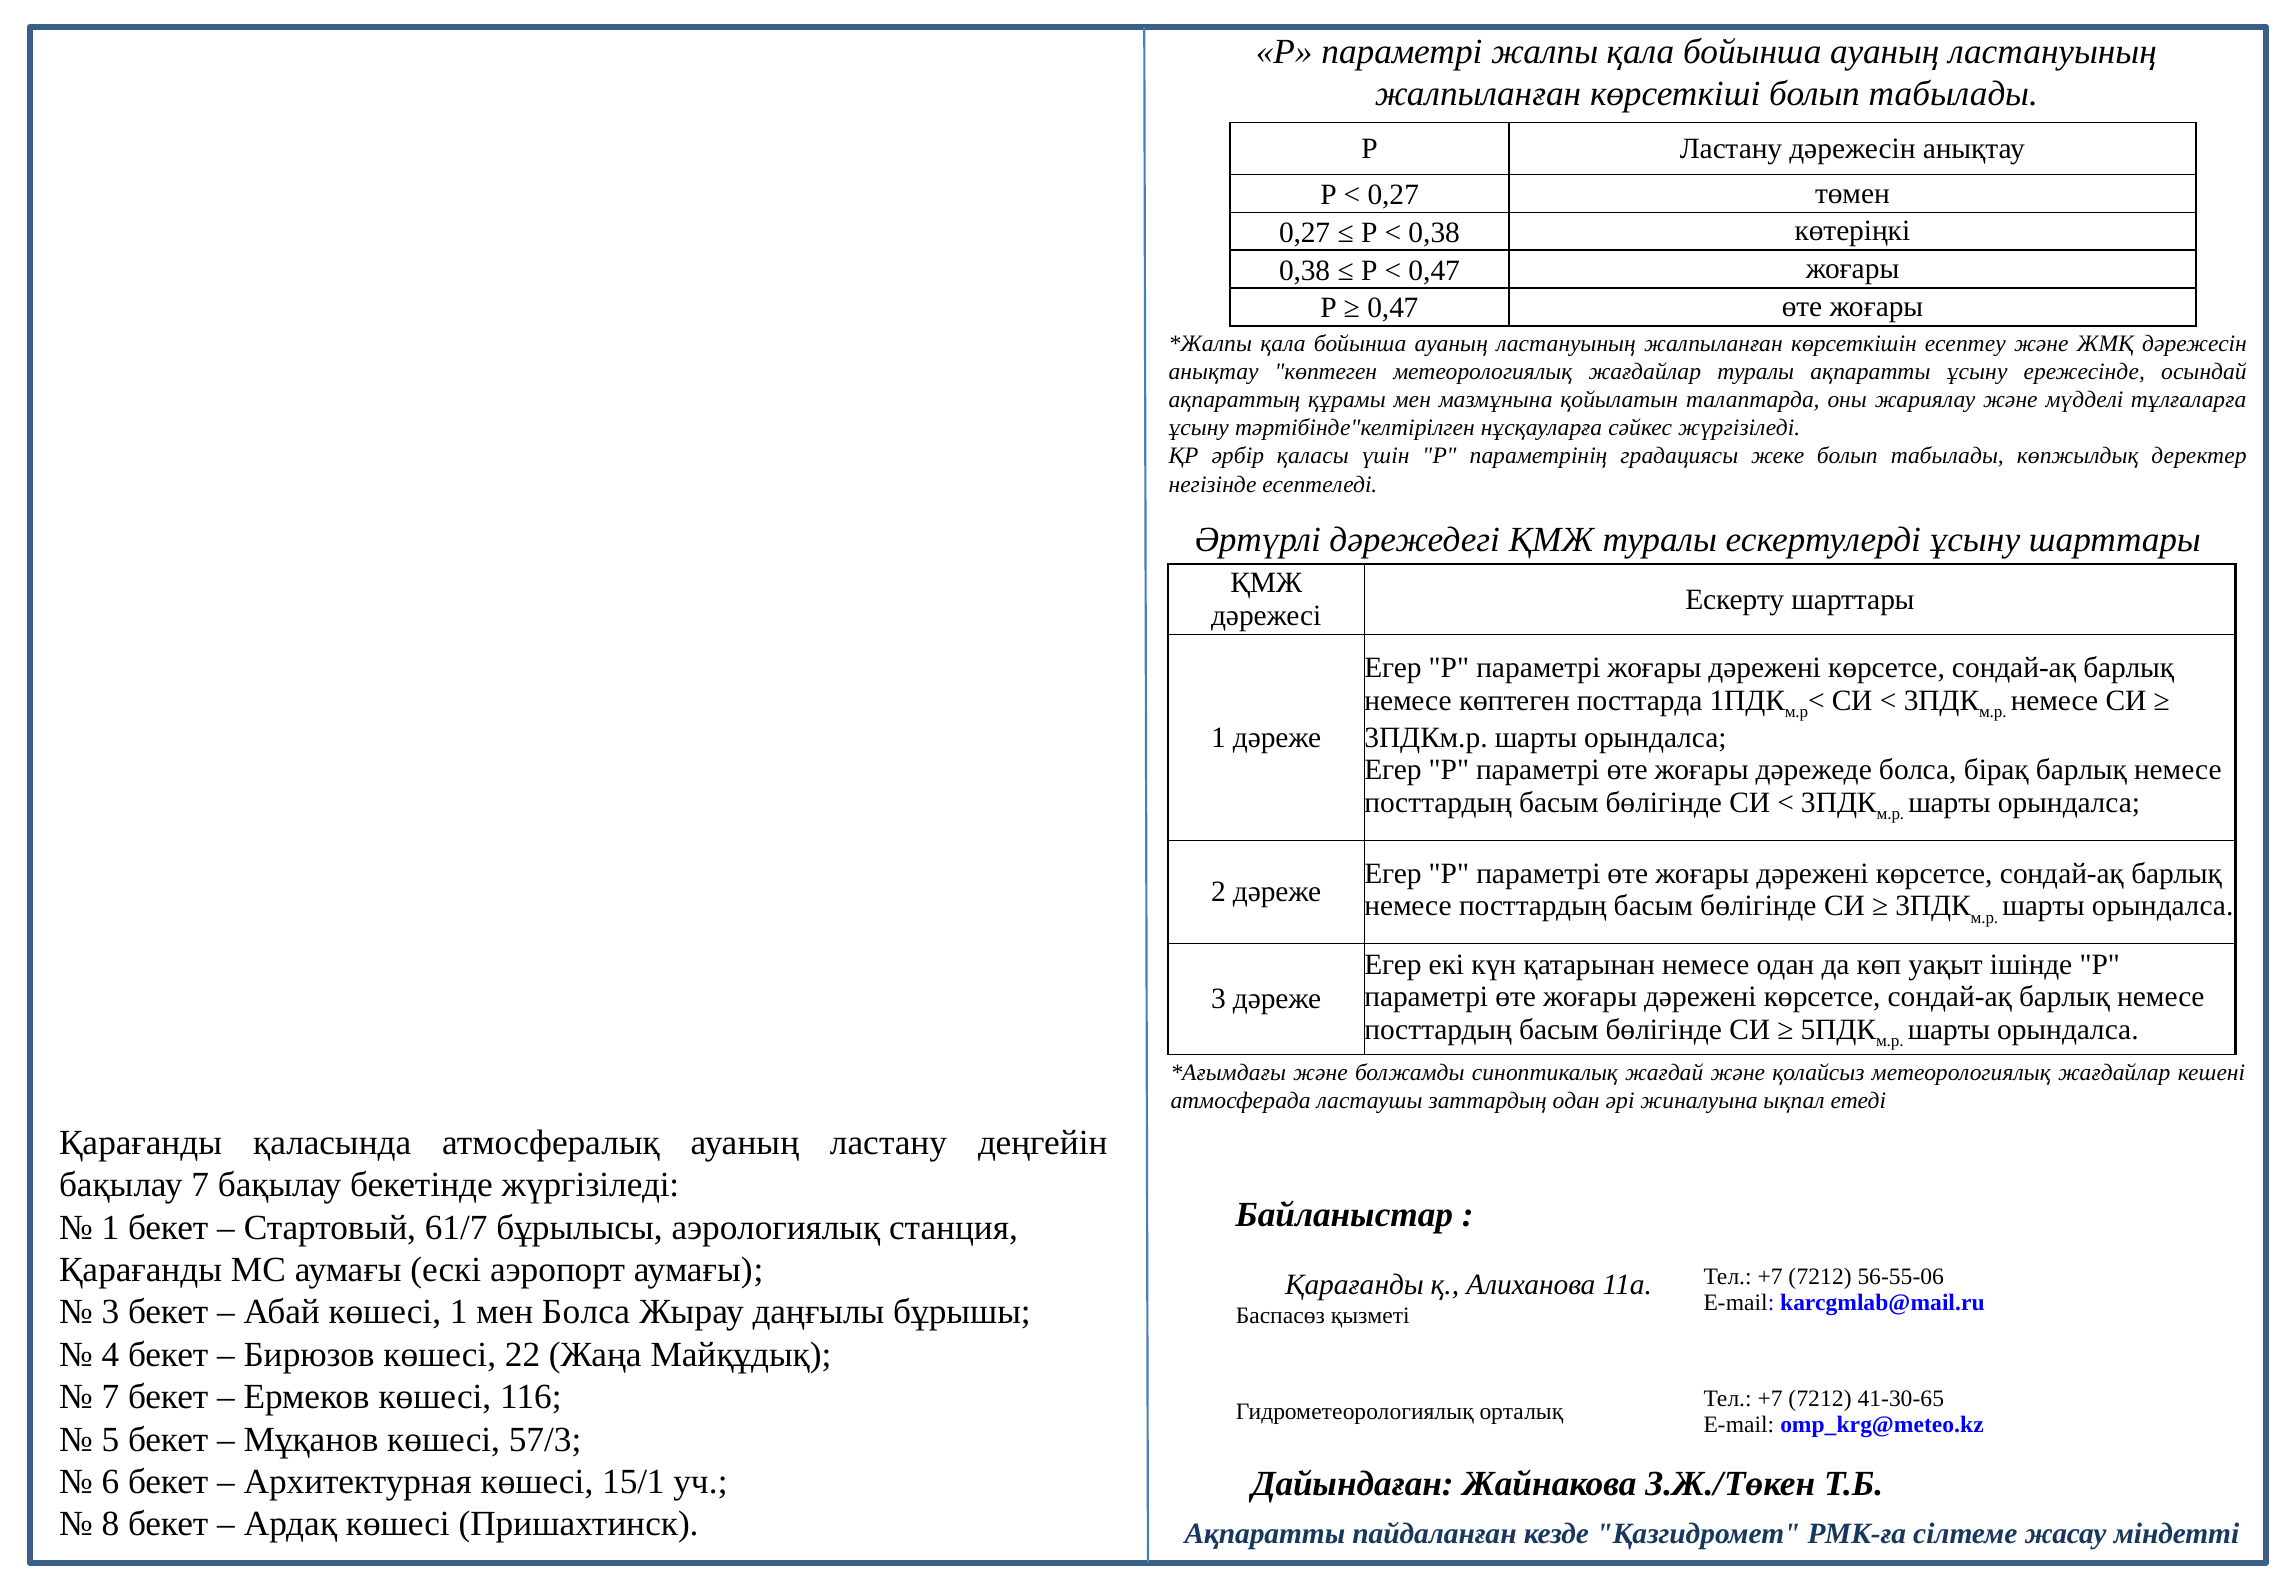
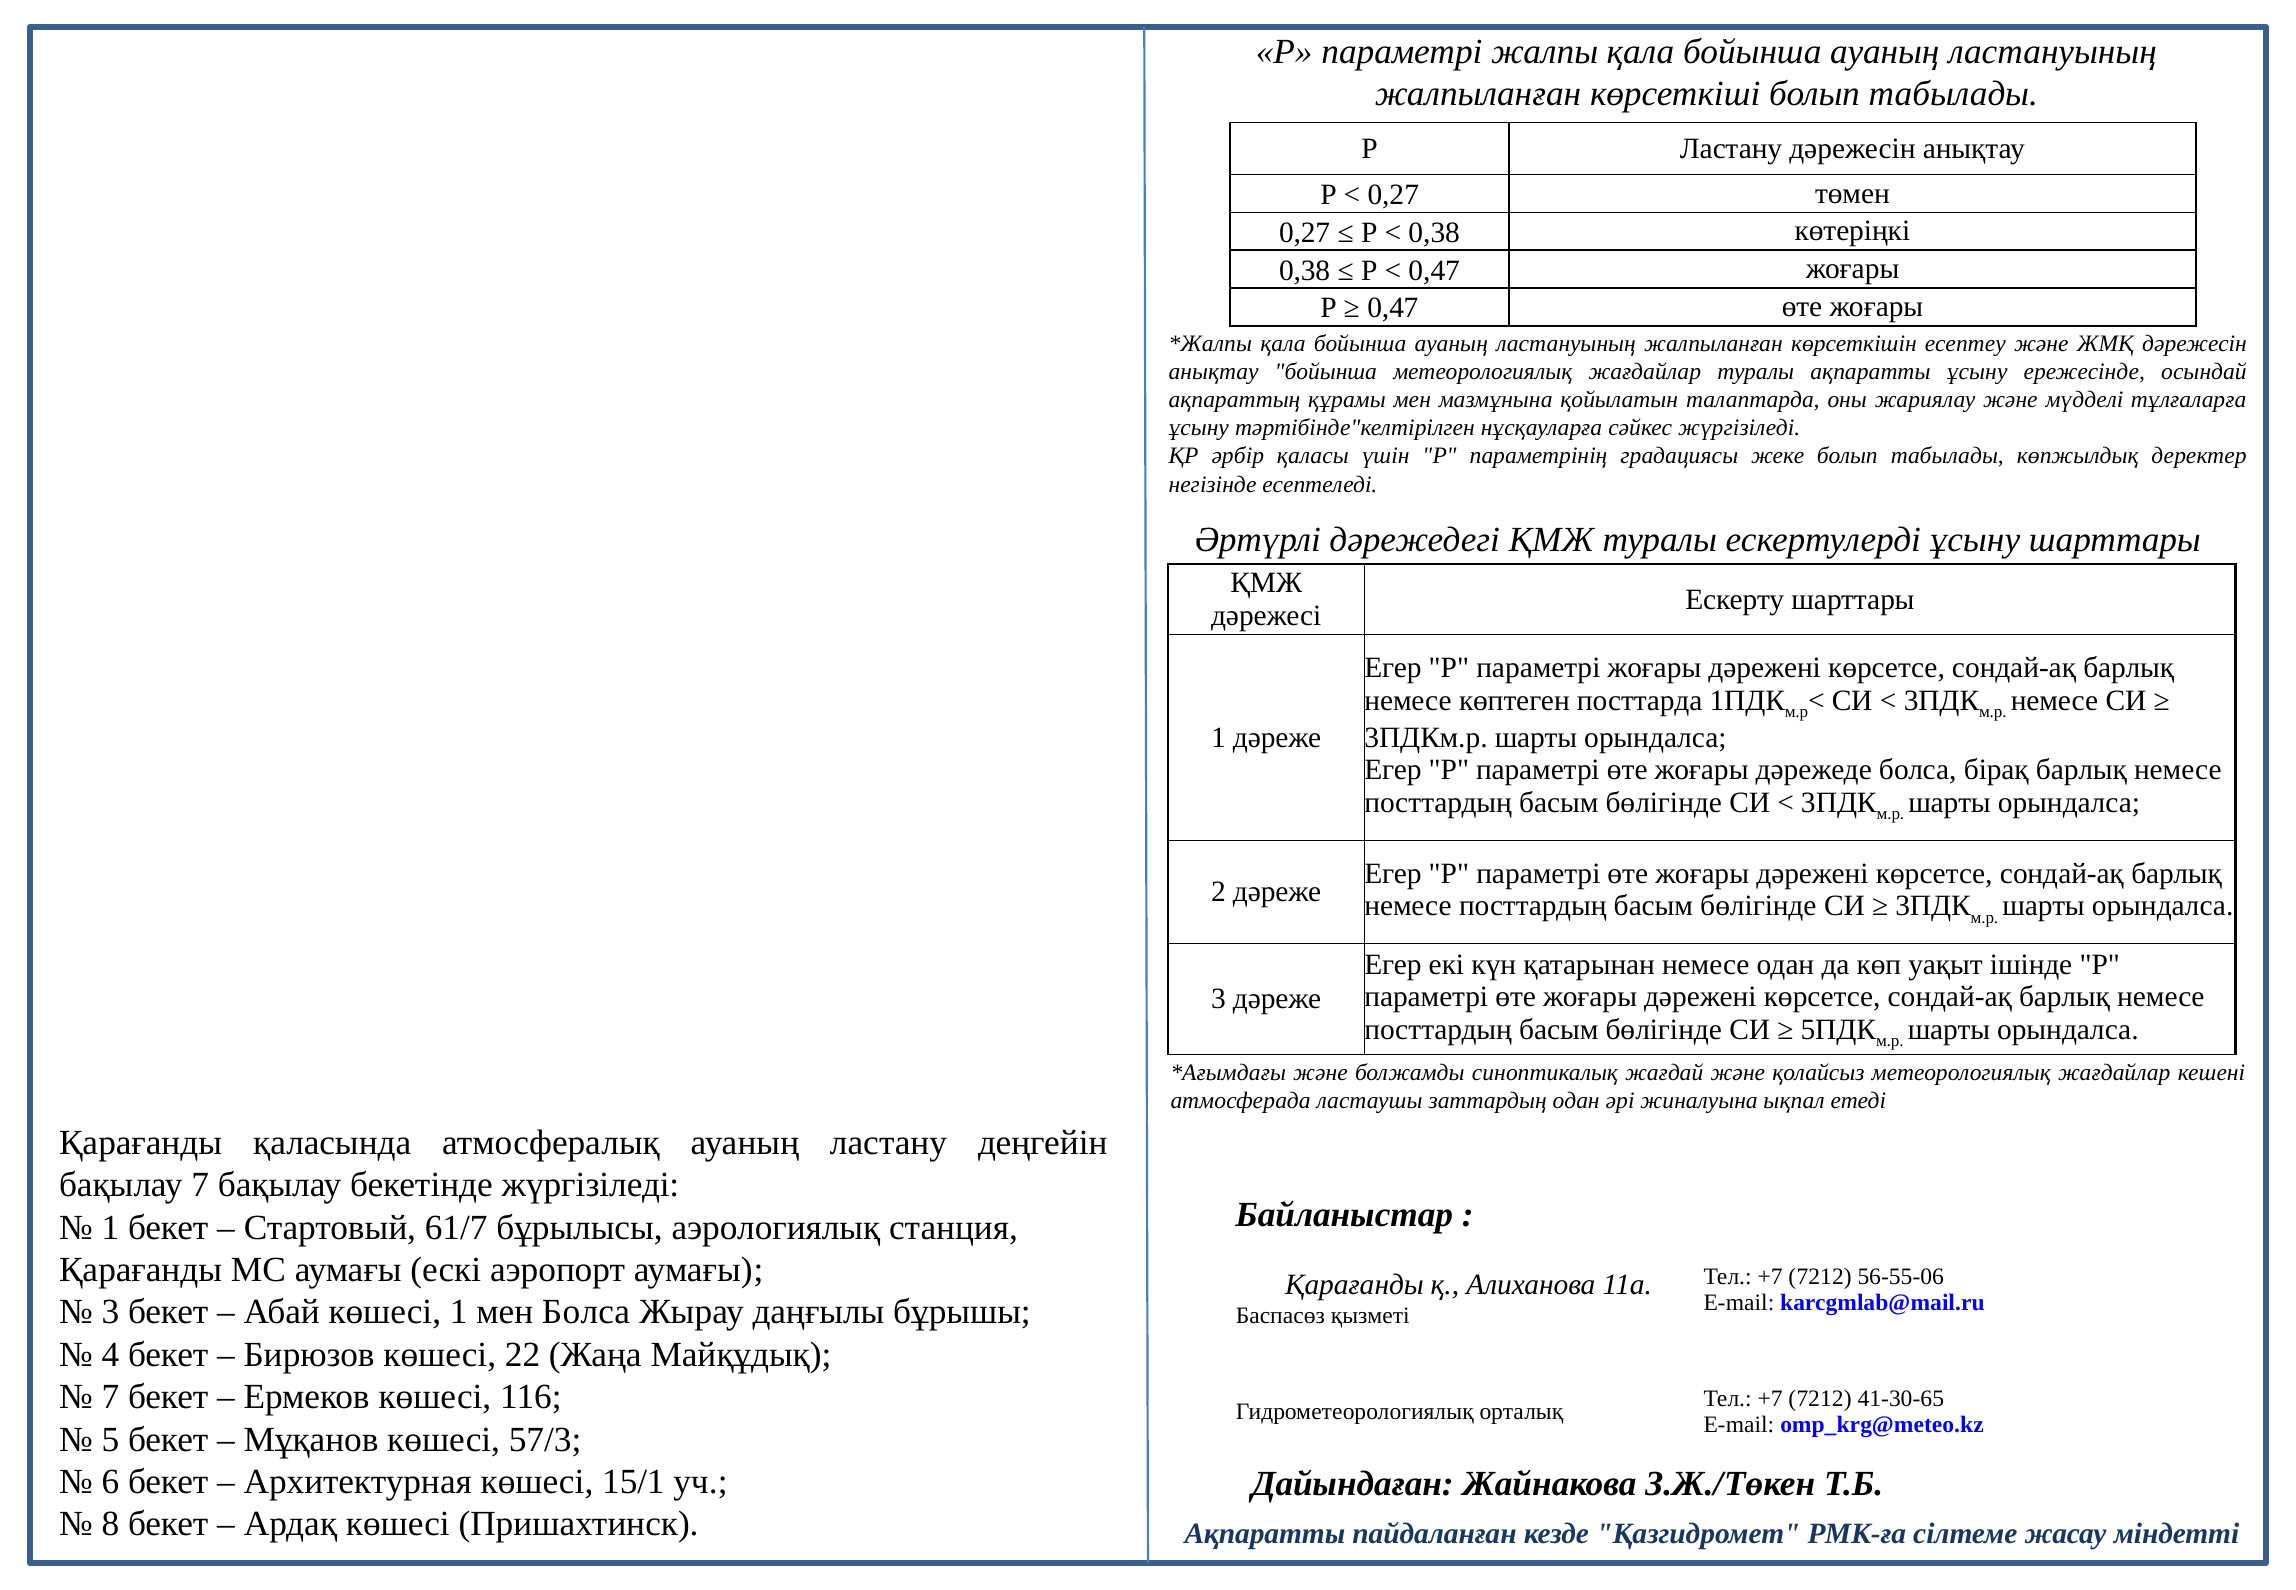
анықтау көптеген: көптеген -> бойынша (1326, 371)
